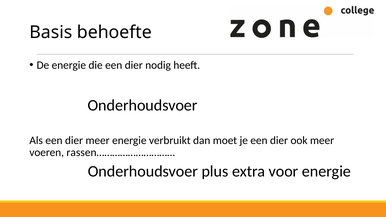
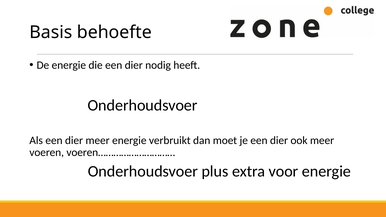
rassen…………………………: rassen………………………… -> voeren………………………… (121, 153)
